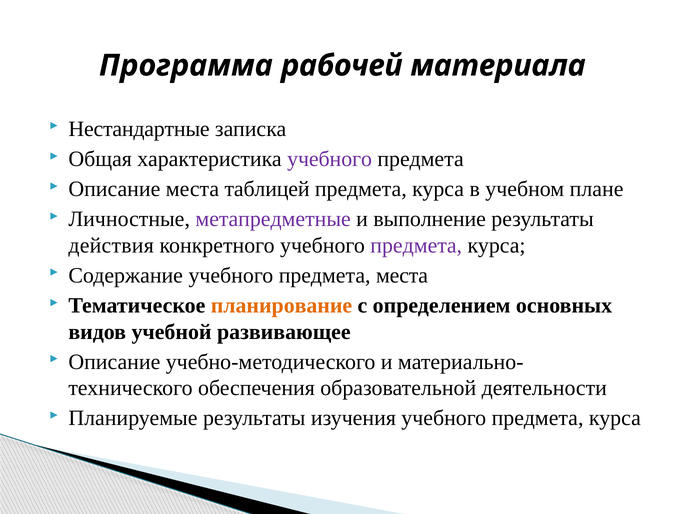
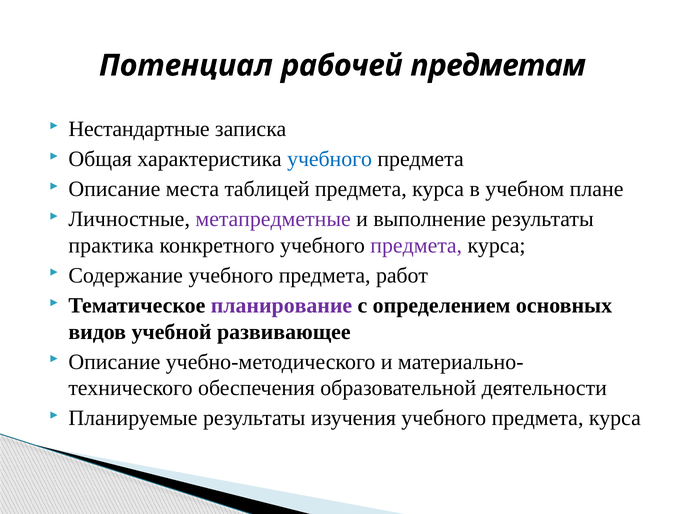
Программа: Программа -> Потенциал (186, 66)
материала: материала -> предметам (498, 66)
учебного colour: purple -> blue (330, 159)
действия: действия -> практика (111, 245)
предмета места: места -> работ (402, 275)
планирование colour: orange -> purple (281, 305)
